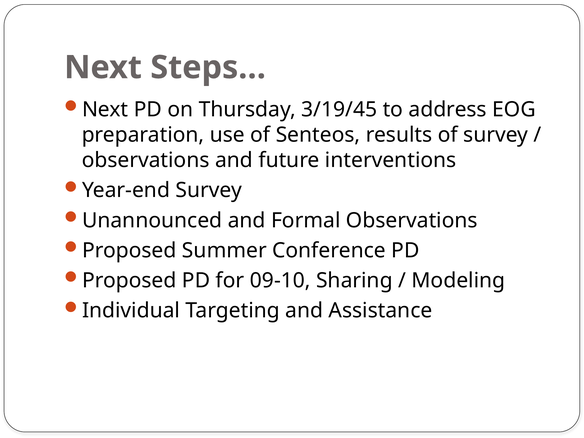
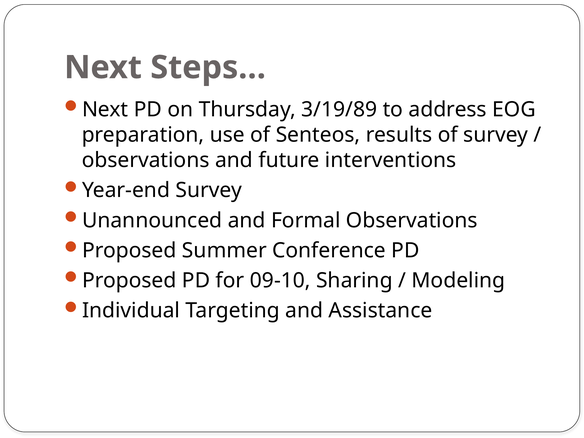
3/19/45: 3/19/45 -> 3/19/89 (339, 110)
